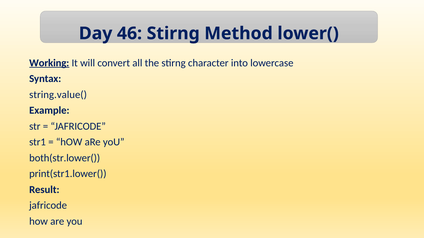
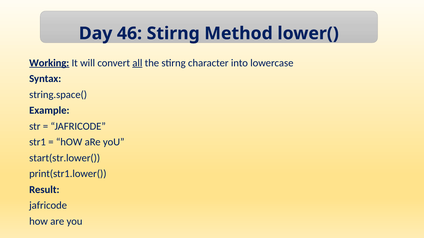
all underline: none -> present (137, 63)
string.value(: string.value( -> string.space( (58, 95)
both(str.lower(: both(str.lower( -> start(str.lower( (65, 158)
